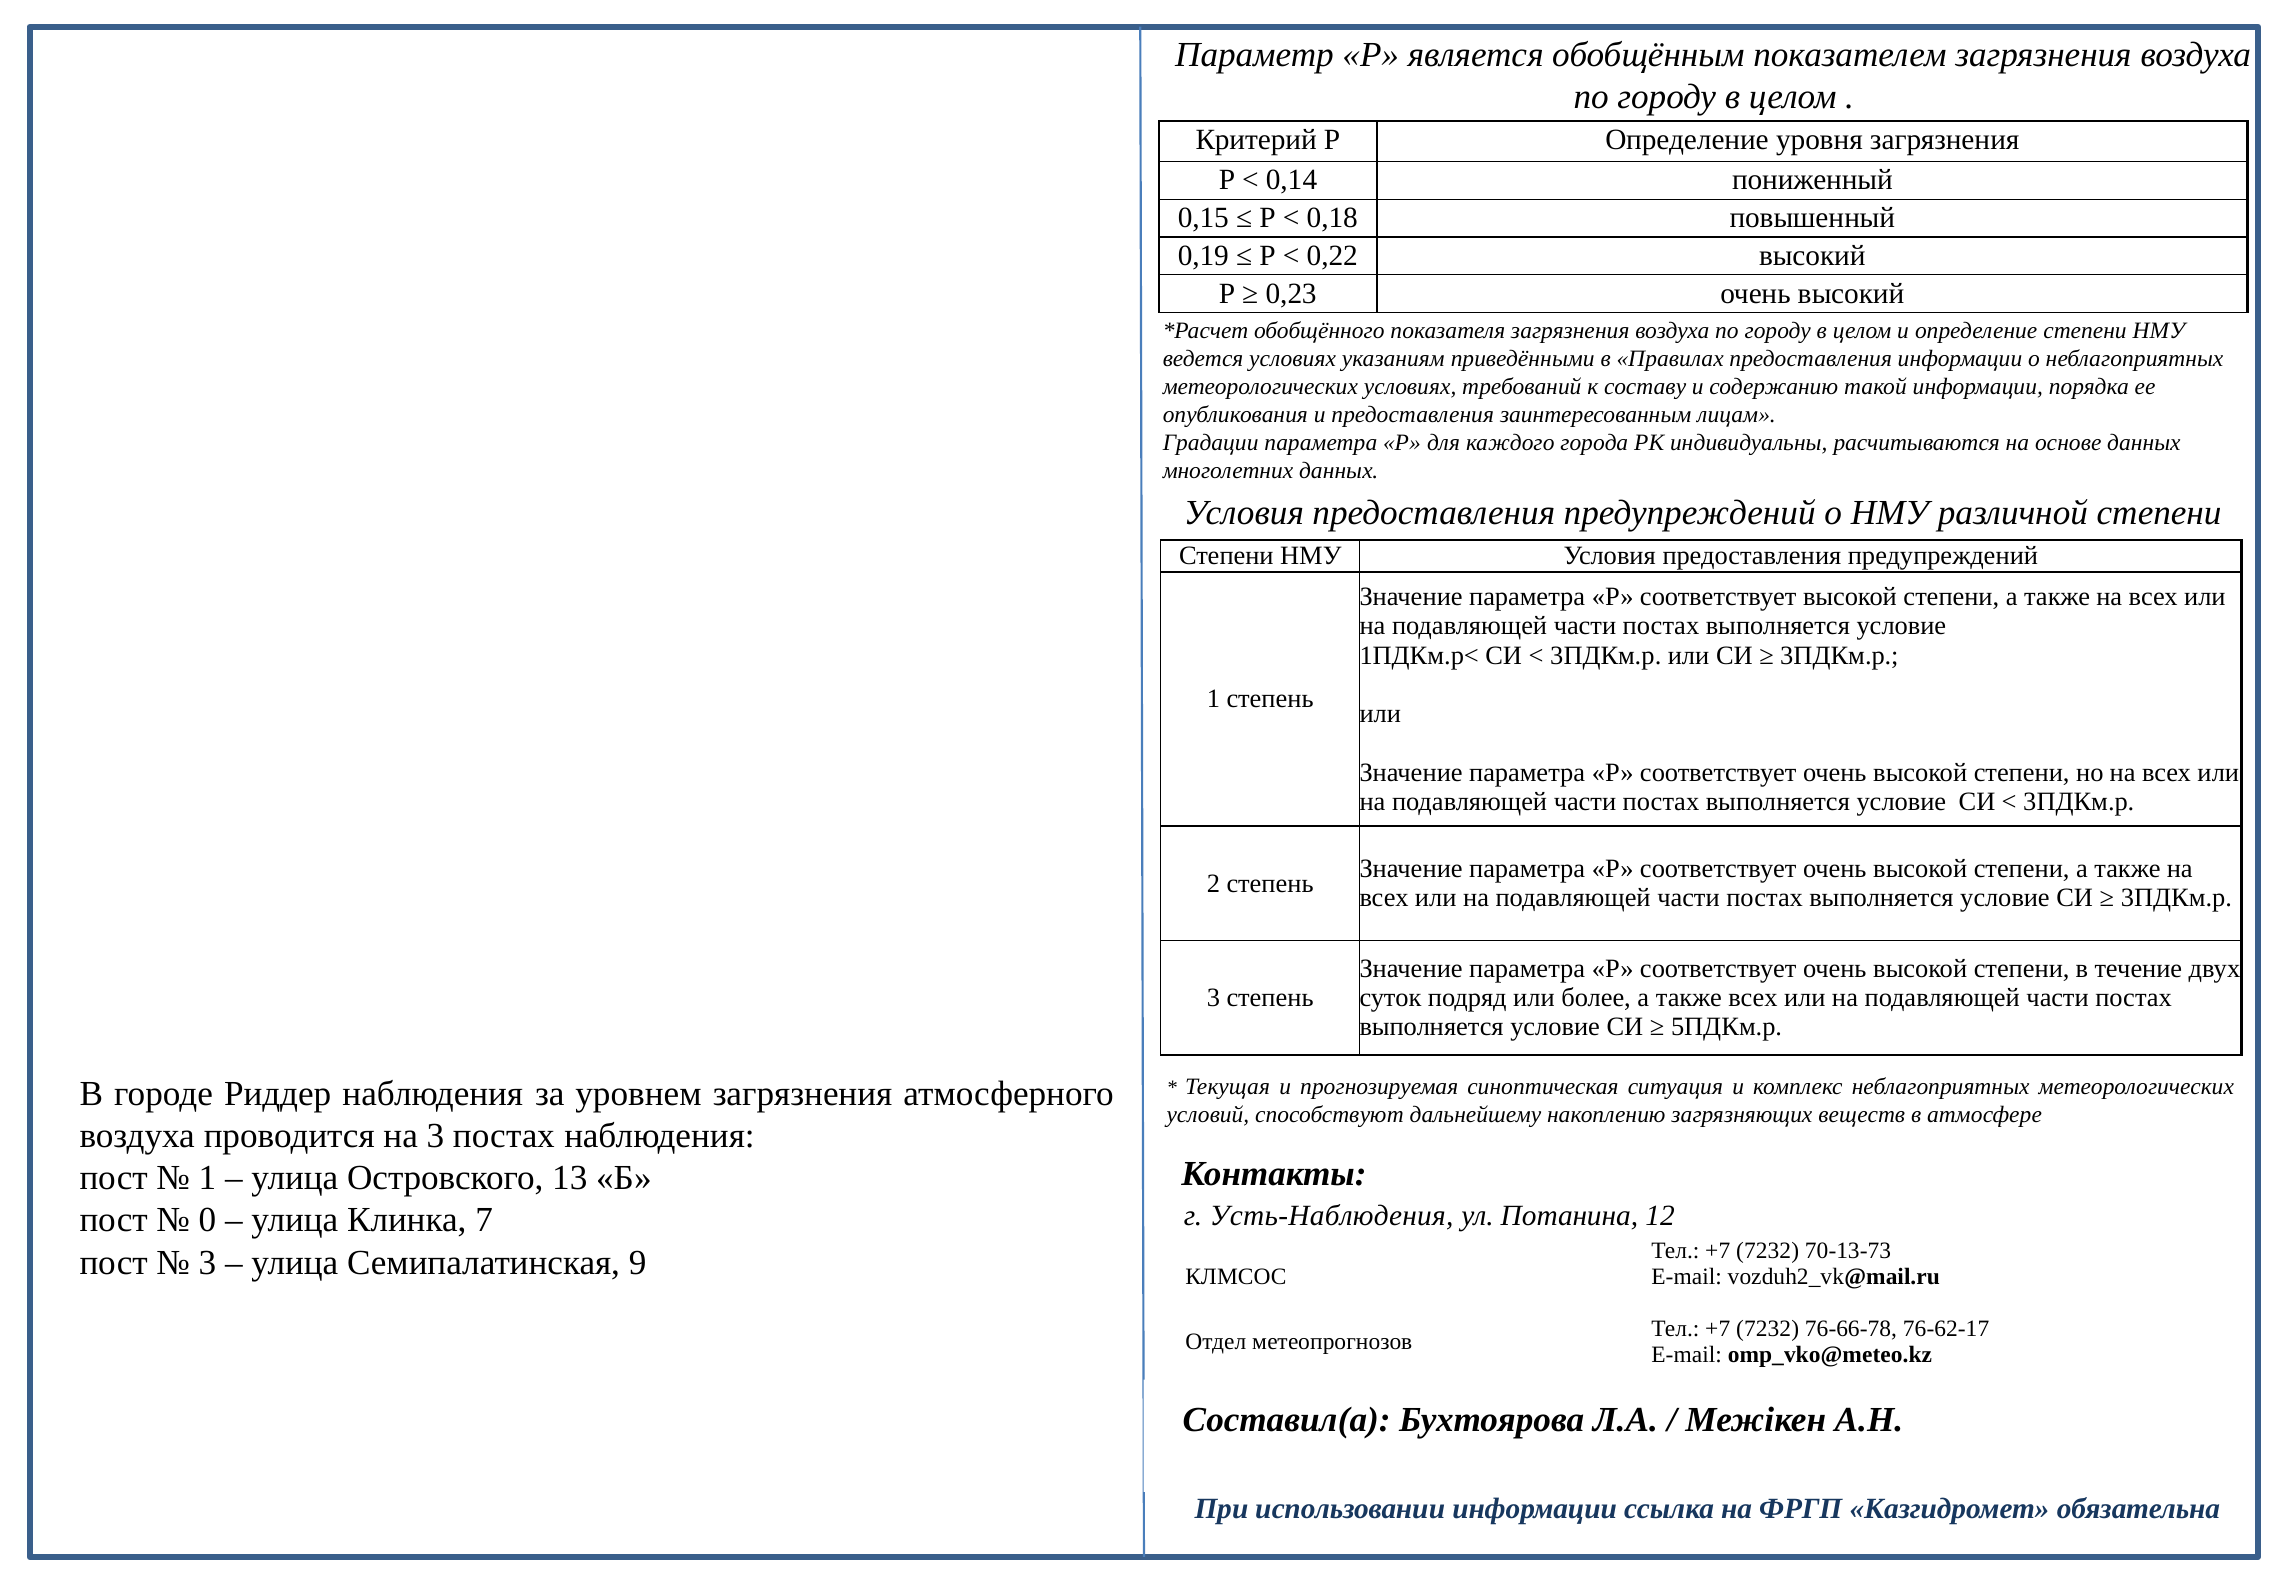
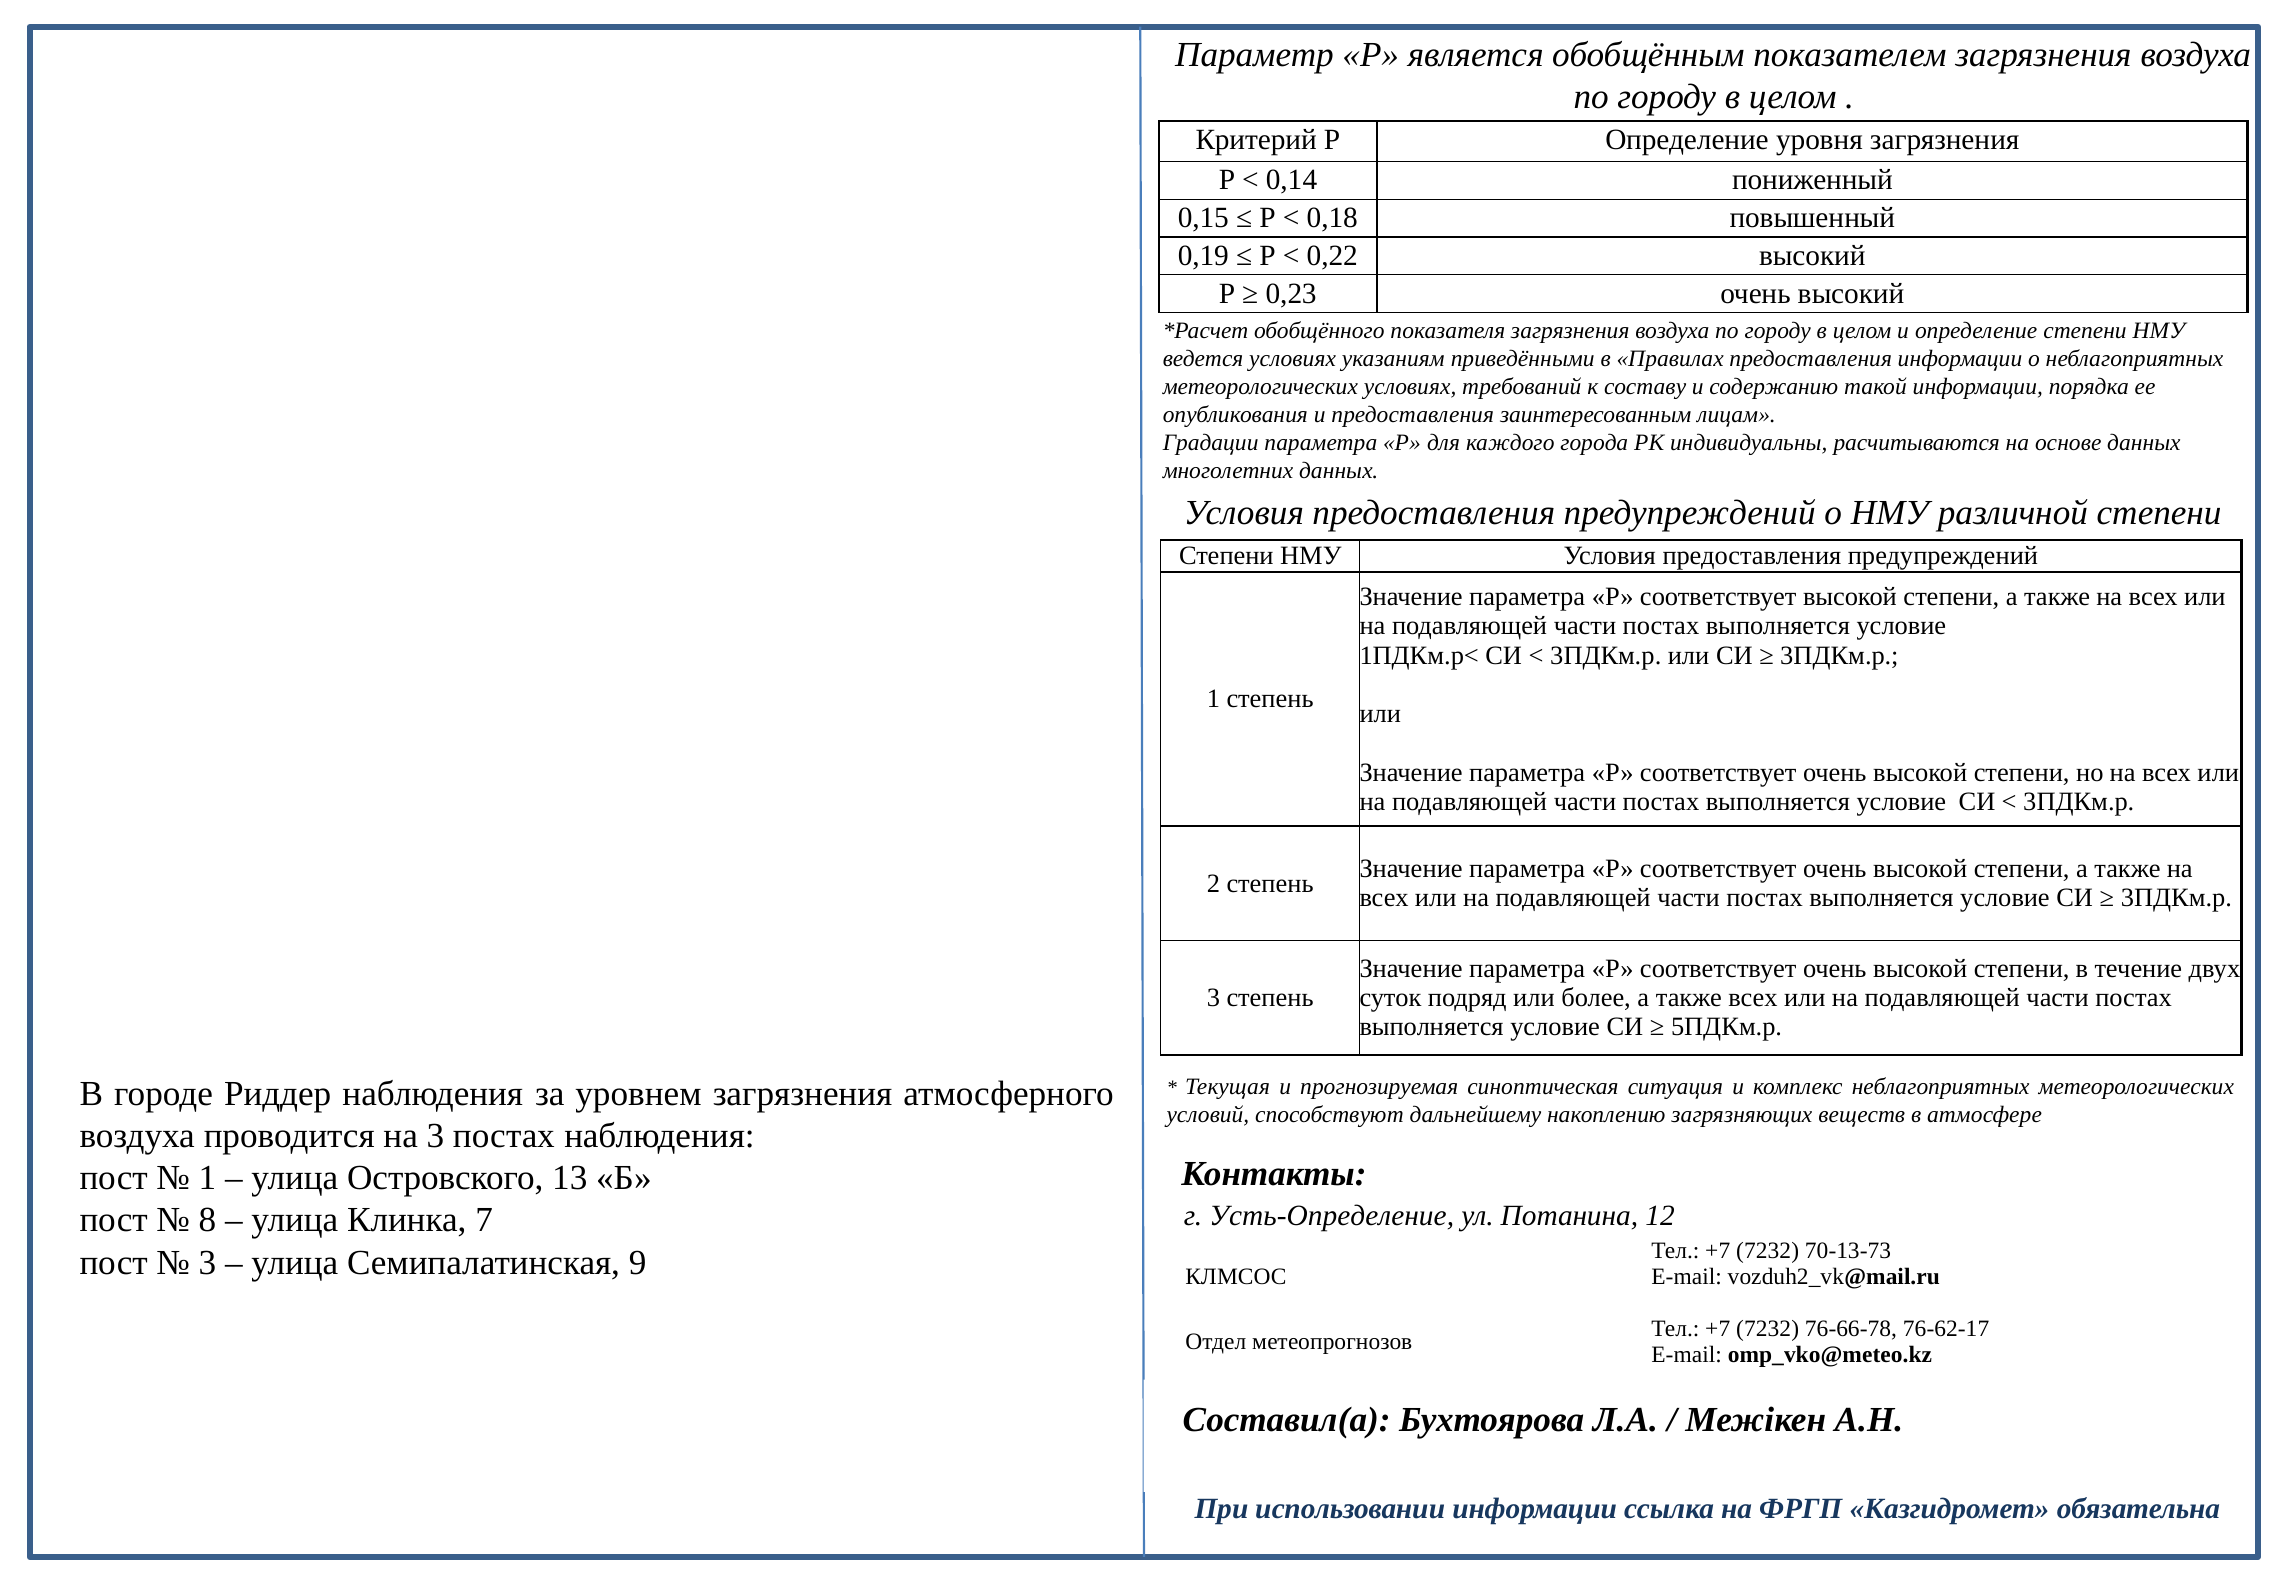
Усть-Наблюдения: Усть-Наблюдения -> Усть-Определение (1332, 1216)
0: 0 -> 8 (207, 1220)
